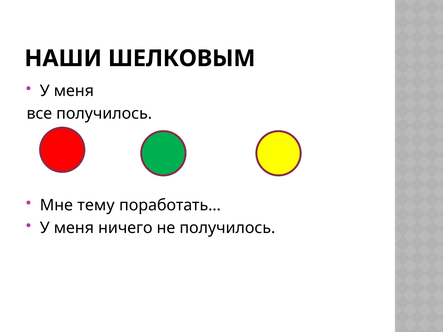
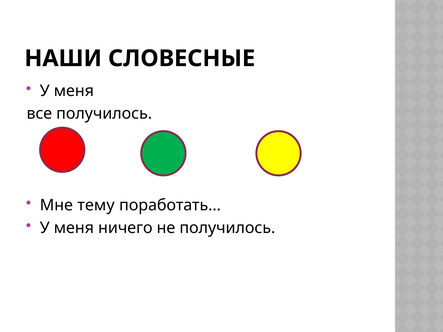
ШЕЛКОВЫМ: ШЕЛКОВЫМ -> СЛОВЕСНЫЕ (182, 58)
